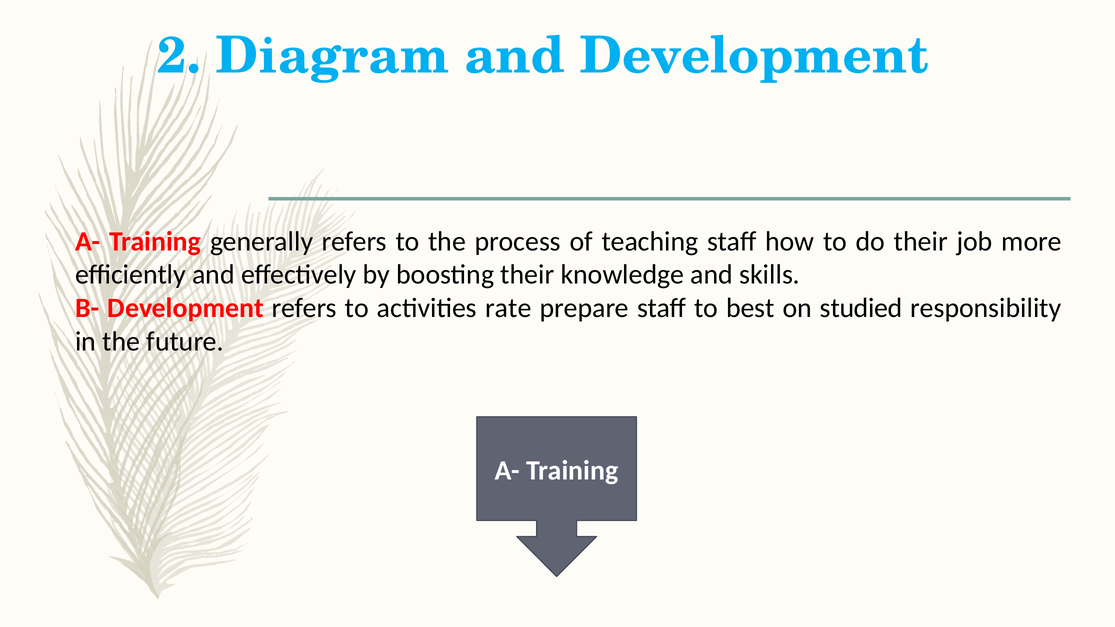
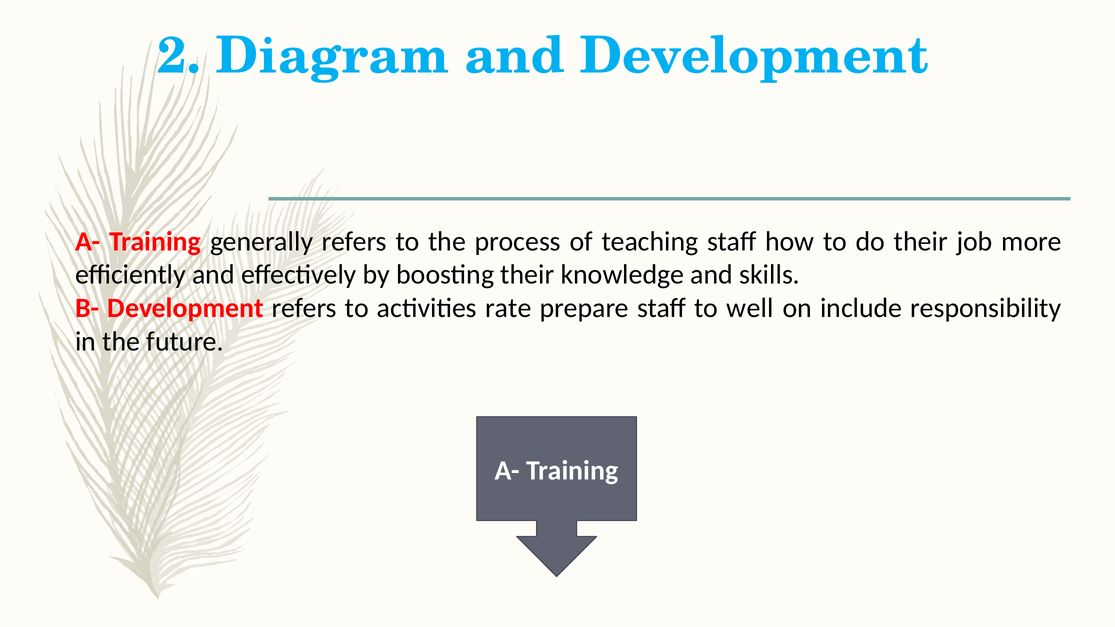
best: best -> well (750, 308)
studied: studied -> include (861, 308)
